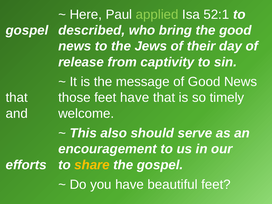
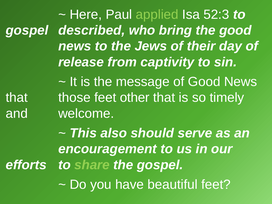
52:1: 52:1 -> 52:3 (216, 14)
feet have: have -> other (135, 98)
share colour: yellow -> light green (92, 165)
